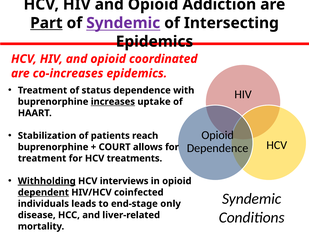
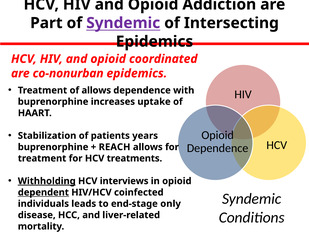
Part underline: present -> none (46, 23)
co-increases: co-increases -> co-nonurban (68, 73)
of status: status -> allows (96, 90)
increases underline: present -> none (113, 102)
reach: reach -> years (145, 136)
COURT: COURT -> REACH (115, 147)
